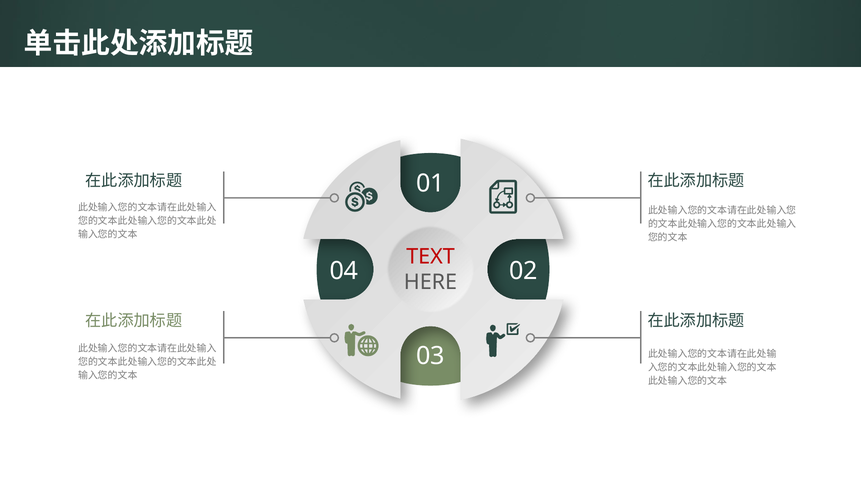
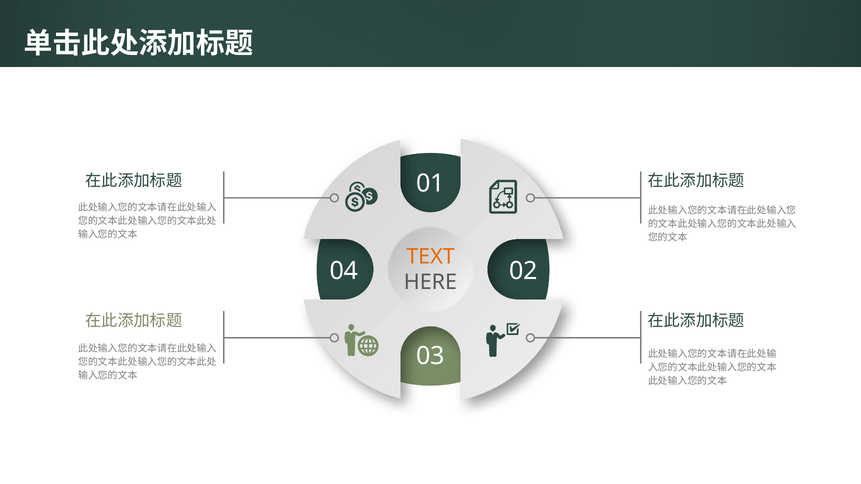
TEXT colour: red -> orange (431, 257)
